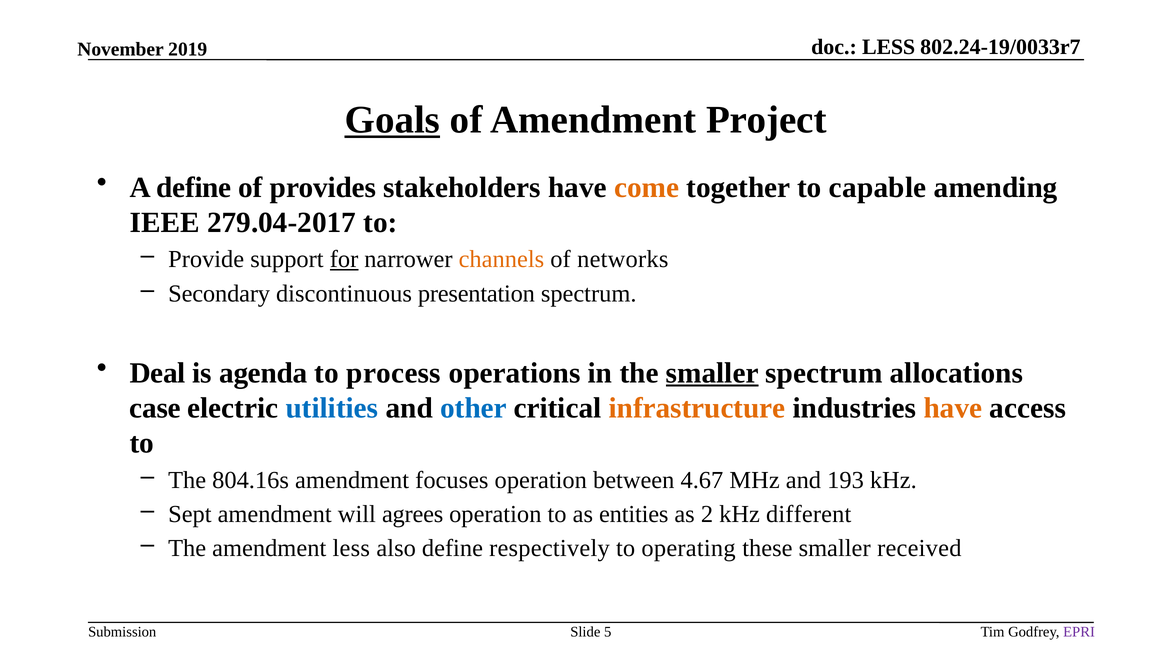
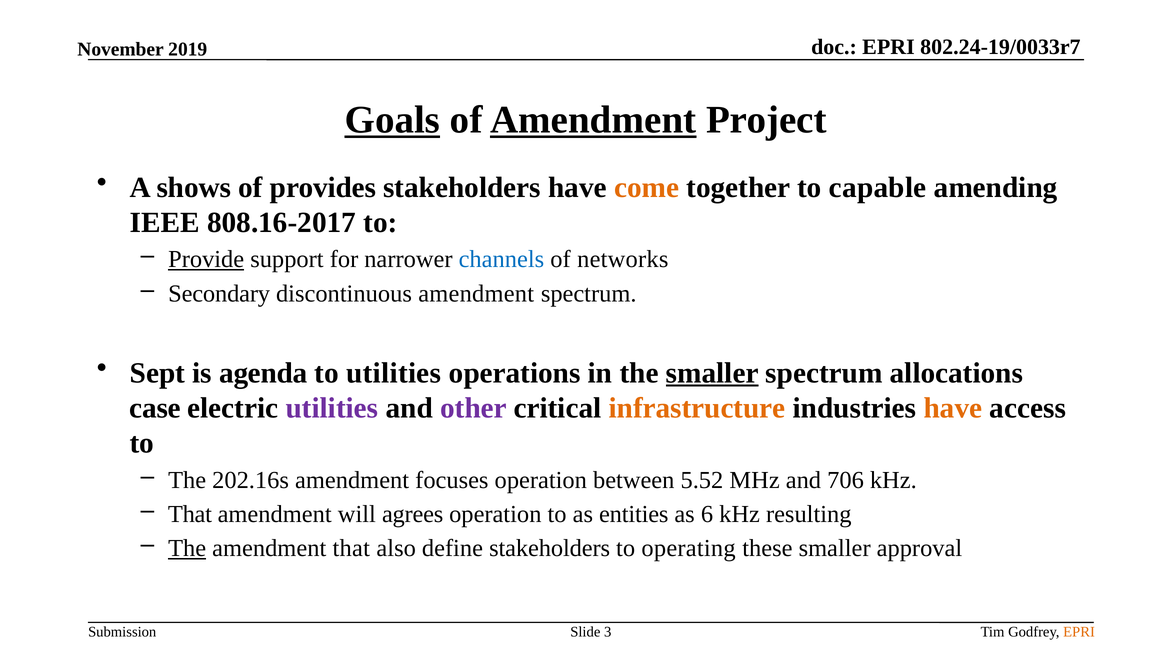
LESS: LESS -> EPRI (889, 47)
Amendment underline: none -> present (593, 120)
A define: define -> shows (194, 188)
279.04-2017: 279.04-2017 -> 808.16-2017 (282, 223)
Provide underline: none -> present (206, 259)
for underline: present -> none (344, 259)
channels colour: orange -> blue (501, 259)
discontinuous presentation: presentation -> amendment (476, 294)
Deal: Deal -> Sept (157, 373)
to process: process -> utilities (394, 373)
utilities colour: blue -> purple (332, 408)
other colour: blue -> purple (473, 408)
804.16s: 804.16s -> 202.16s (251, 480)
4.67: 4.67 -> 5.52 (702, 480)
193: 193 -> 706 (846, 480)
Sept: Sept -> That (190, 514)
2: 2 -> 6 (707, 514)
different: different -> resulting (809, 514)
The underline: none -> present (187, 549)
amendment less: less -> that (351, 549)
define respectively: respectively -> stakeholders (550, 549)
received: received -> approval (919, 549)
5: 5 -> 3 (608, 632)
EPRI colour: purple -> orange (1079, 632)
